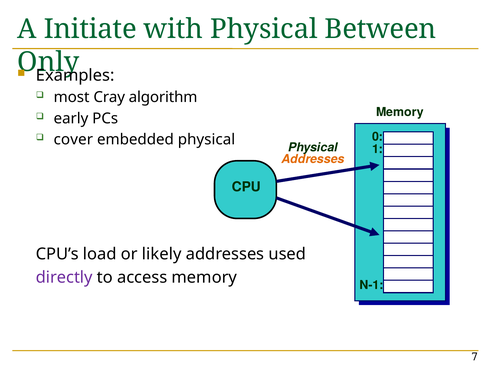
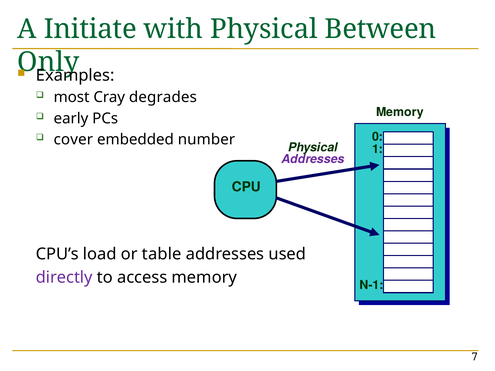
algorithm: algorithm -> degrades (163, 97)
embedded physical: physical -> number (206, 140)
Addresses colour: orange -> purple (313, 159)
likely: likely -> table (162, 254)
